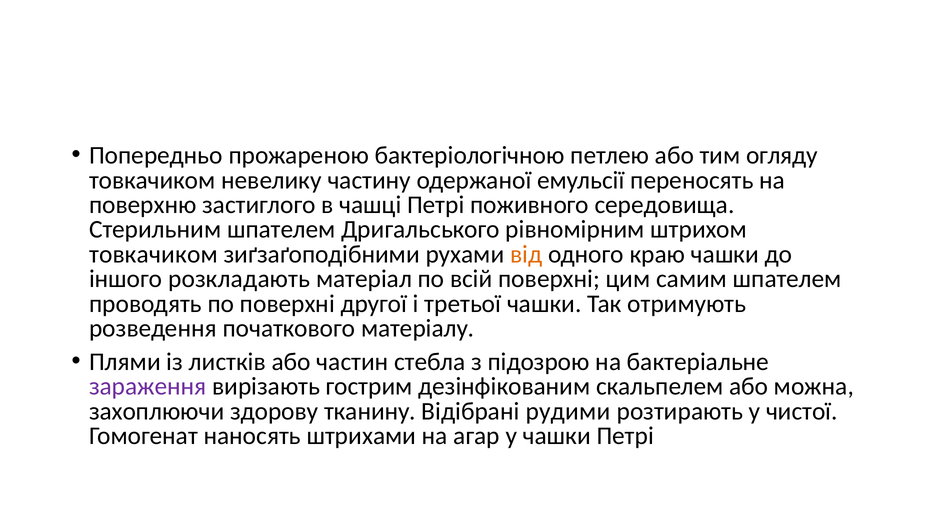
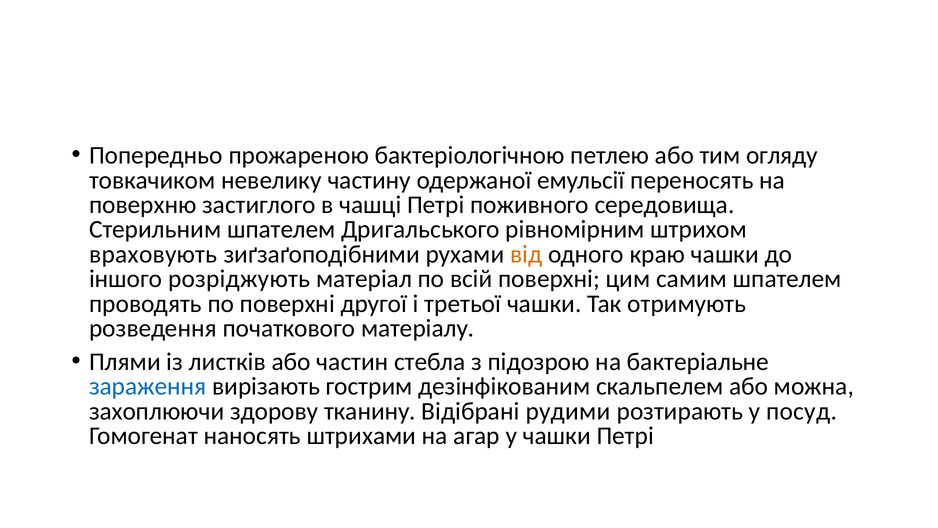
товкачиком: товкачиком -> враховують (153, 254)
розкладають: розкладають -> розріджують (239, 279)
зараження colour: purple -> blue (148, 386)
чистої: чистої -> посуд (802, 411)
